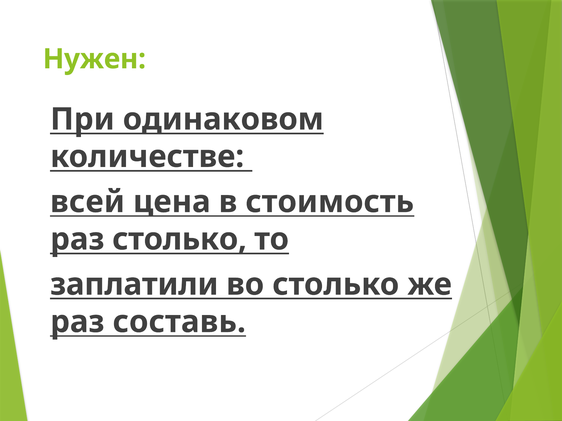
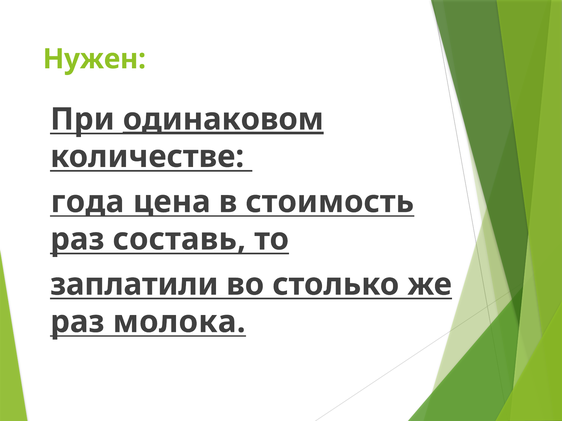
одинаковом underline: none -> present (223, 119)
всей: всей -> года (87, 202)
раз столько: столько -> составь (179, 239)
составь: составь -> молока (179, 322)
